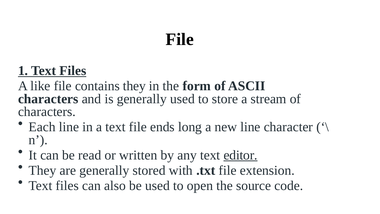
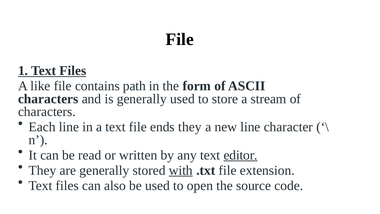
contains they: they -> path (134, 86)
ends long: long -> they (190, 127)
with underline: none -> present (181, 170)
